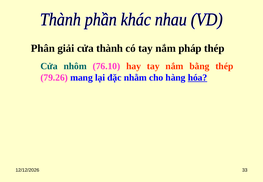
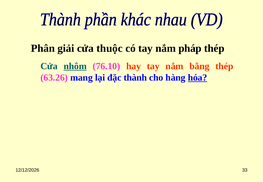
thành: thành -> thuộc (110, 48)
nhôm underline: none -> present (75, 66)
79.26: 79.26 -> 63.26 (54, 78)
nhằm: nhằm -> thành (135, 78)
